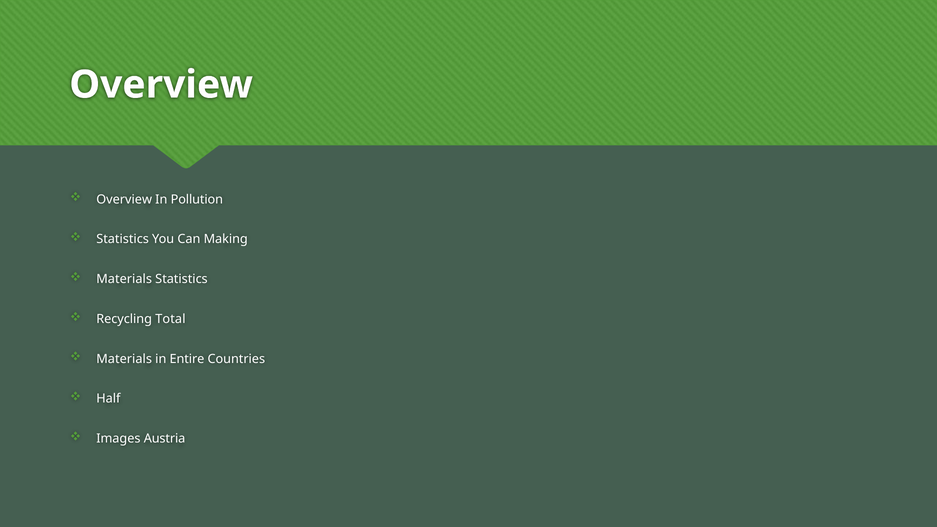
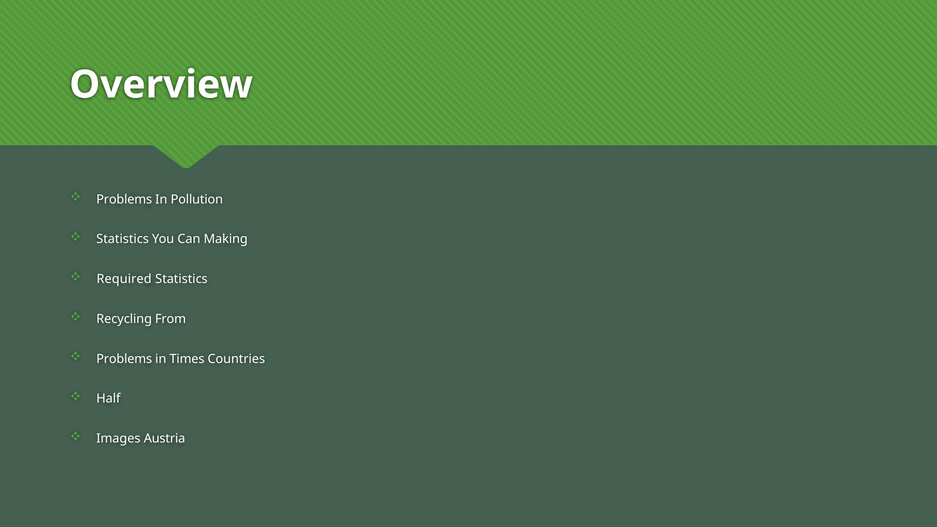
Overview: Overview -> Problems (124, 199)
Materials: Materials -> Required (124, 279)
Total: Total -> From (171, 319)
Materials: Materials -> Problems (124, 359)
Entire: Entire -> Times (187, 359)
